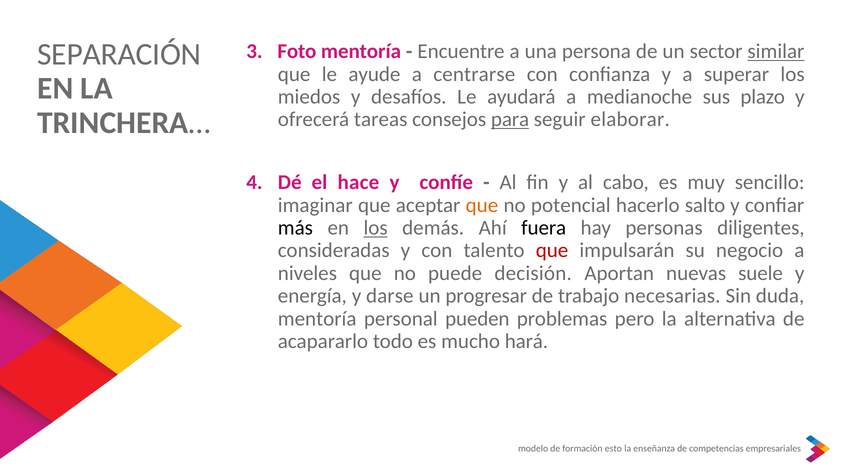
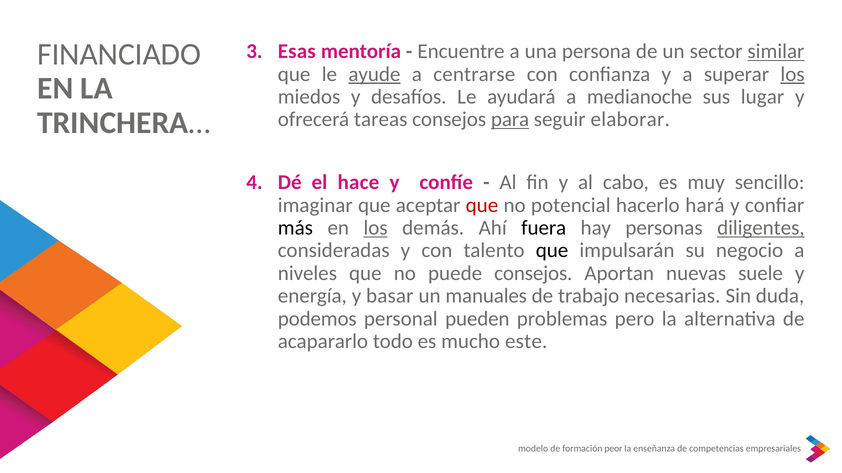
SEPARACIÓN: SEPARACIÓN -> FINANCIADO (119, 55)
Foto: Foto -> Esas (297, 52)
ayude underline: none -> present (374, 74)
los underline: none -> present (793, 74)
plazo: plazo -> lugar (763, 97)
que colour: orange -> red (482, 205)
salto: salto -> hará (705, 205)
diligentes underline: none -> present (761, 228)
que colour: red -> black (552, 251)
puede decisión: decisión -> consejos (533, 274)
darse: darse -> basar (390, 296)
progresar: progresar -> manuales (486, 296)
mentoría: mentoría -> podemos (317, 319)
hará: hará -> este (526, 342)
esto: esto -> peor (613, 449)
